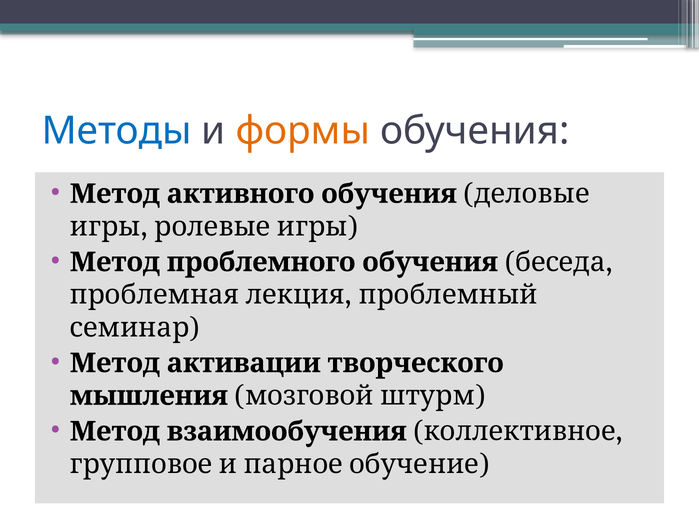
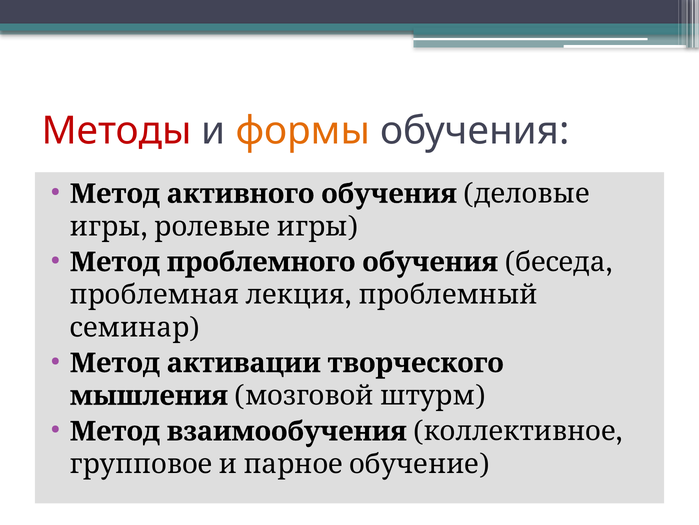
Методы colour: blue -> red (117, 131)
